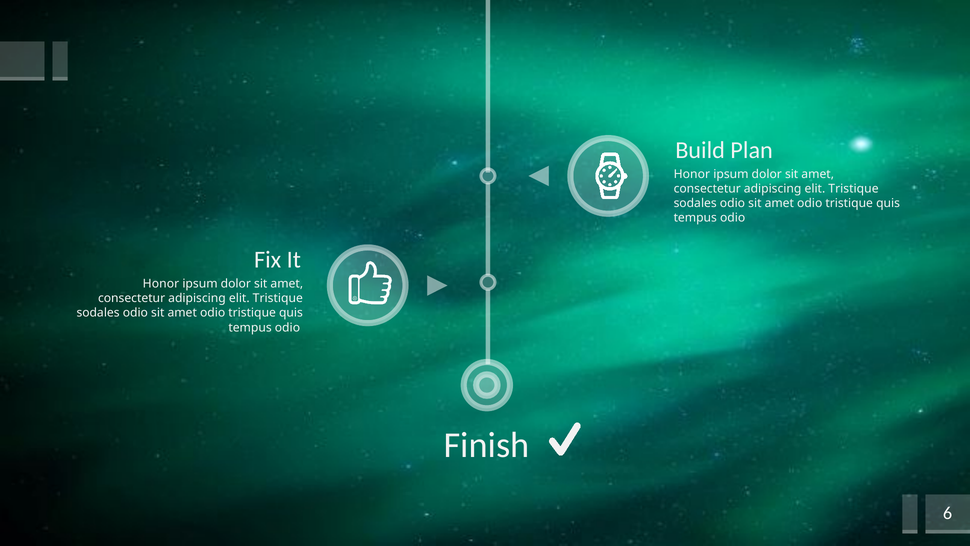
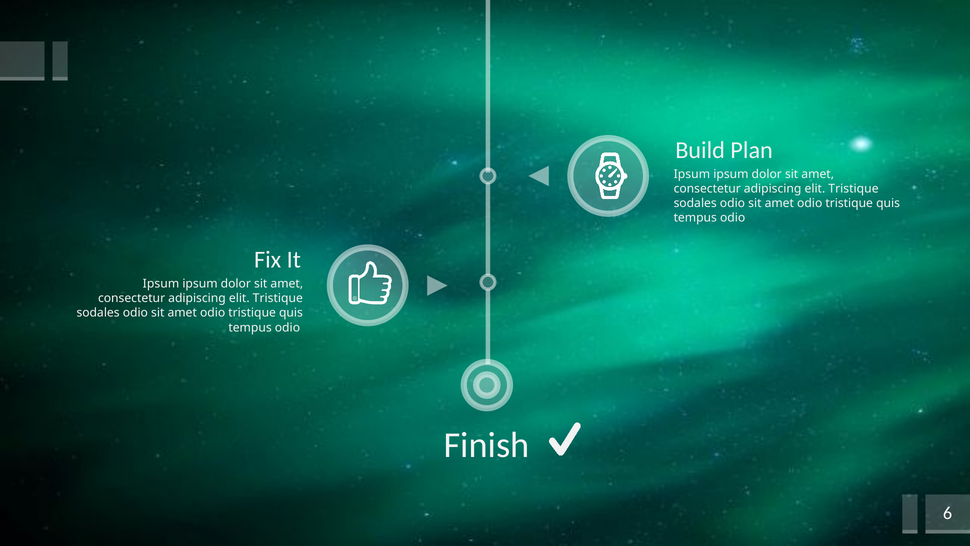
Honor: Honor -> Ipsum (692, 174)
Honor: Honor -> Ipsum (161, 284)
